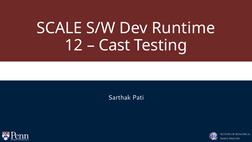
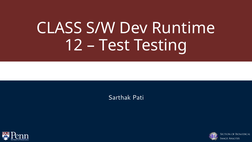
SCALE: SCALE -> CLASS (59, 28)
Cast: Cast -> Test (114, 45)
